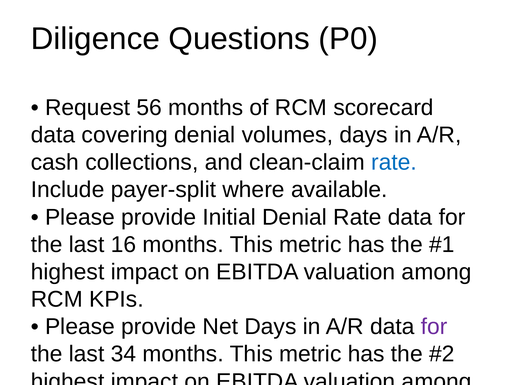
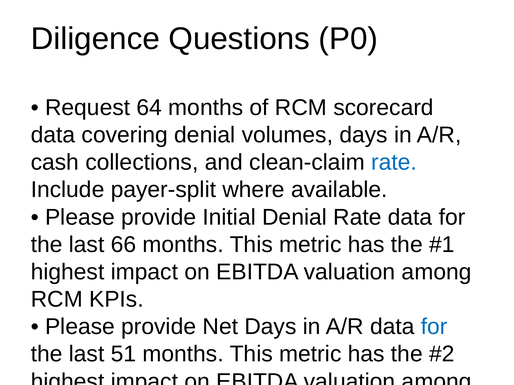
56: 56 -> 64 (149, 108)
16: 16 -> 66 (123, 245)
for colour: purple -> blue (434, 327)
34: 34 -> 51 (123, 355)
